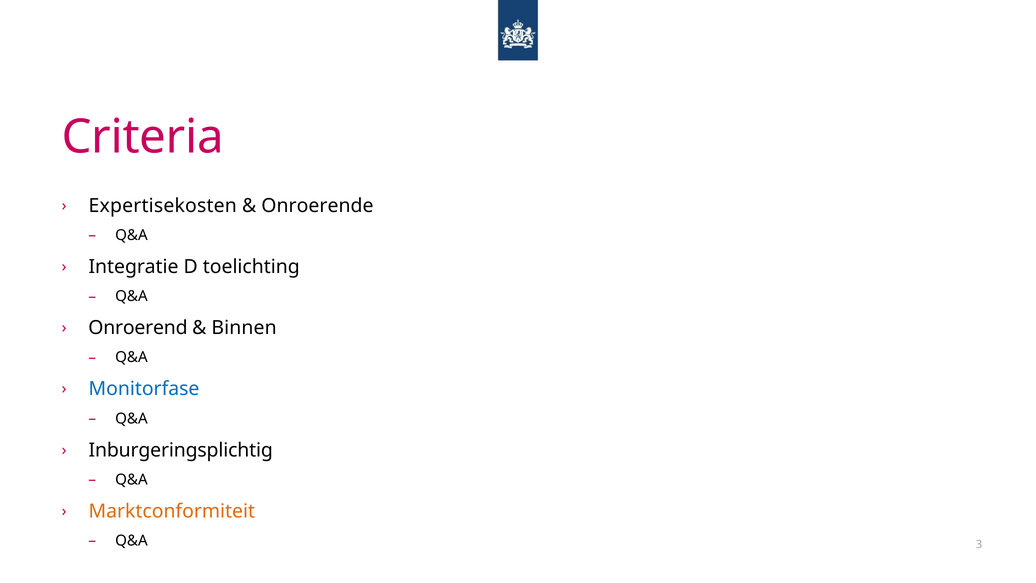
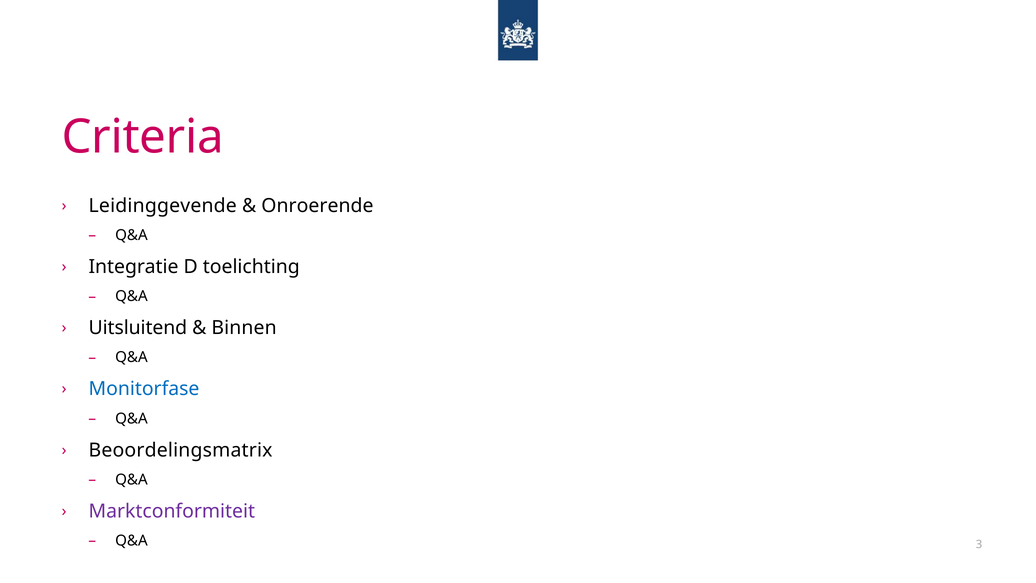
Expertisekosten: Expertisekosten -> Leidinggevende (163, 206)
Onroerend: Onroerend -> Uitsluitend (138, 328)
Inburgeringsplichtig: Inburgeringsplichtig -> Beoordelingsmatrix (181, 450)
Marktconformiteit colour: orange -> purple (172, 511)
